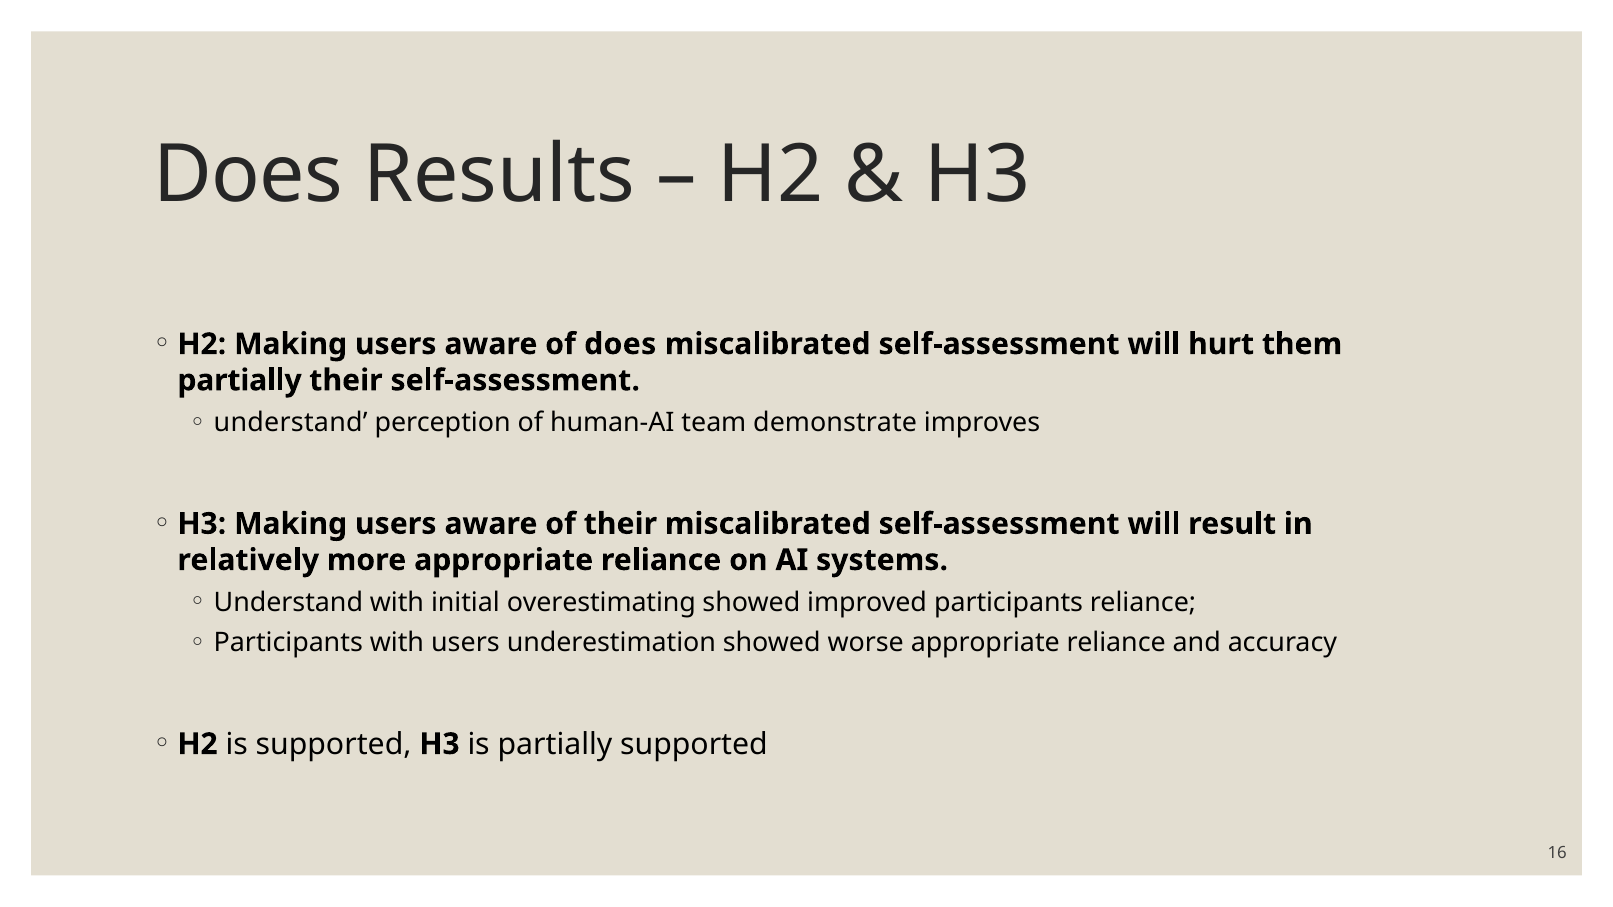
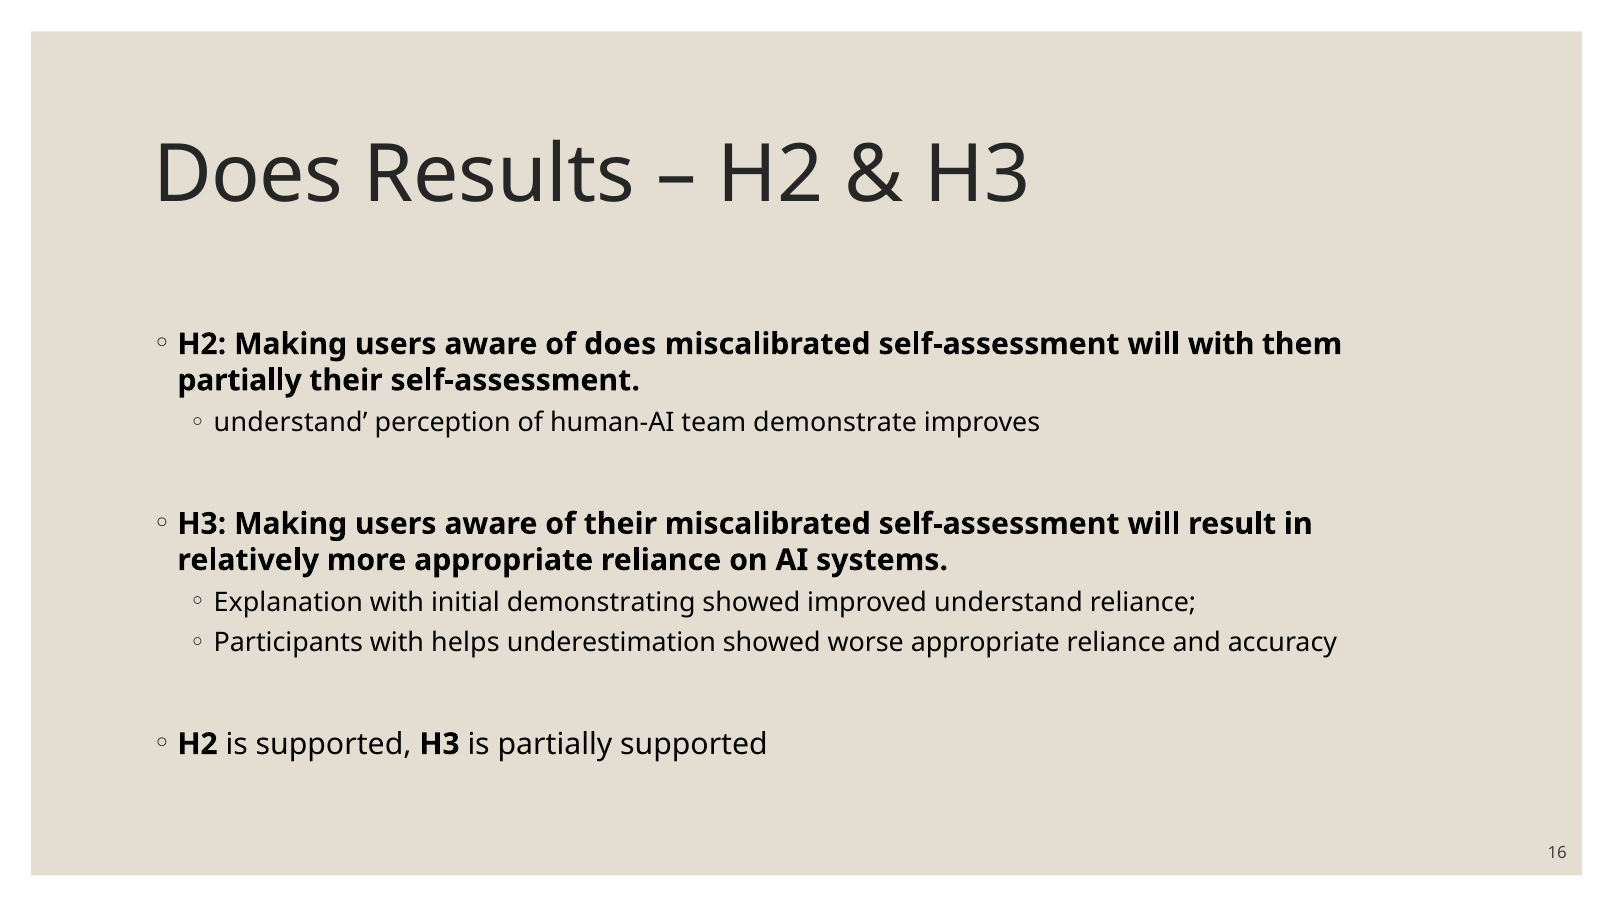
will hurt: hurt -> with (1221, 344)
Understand: Understand -> Explanation (288, 603)
overestimating: overestimating -> demonstrating (601, 603)
improved participants: participants -> understand (1008, 603)
with users: users -> helps (465, 643)
